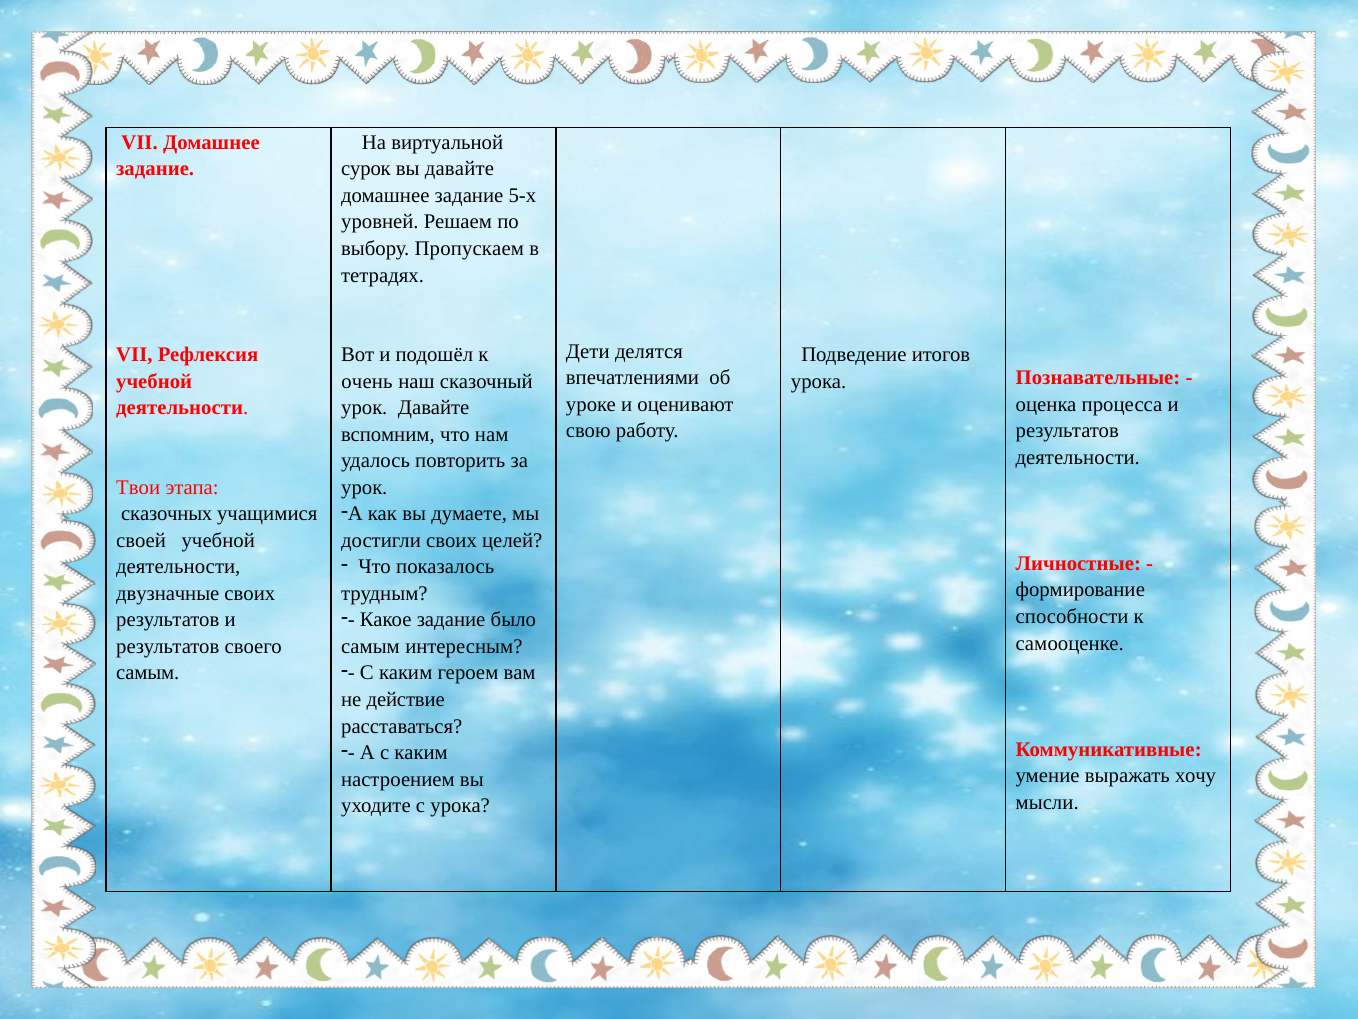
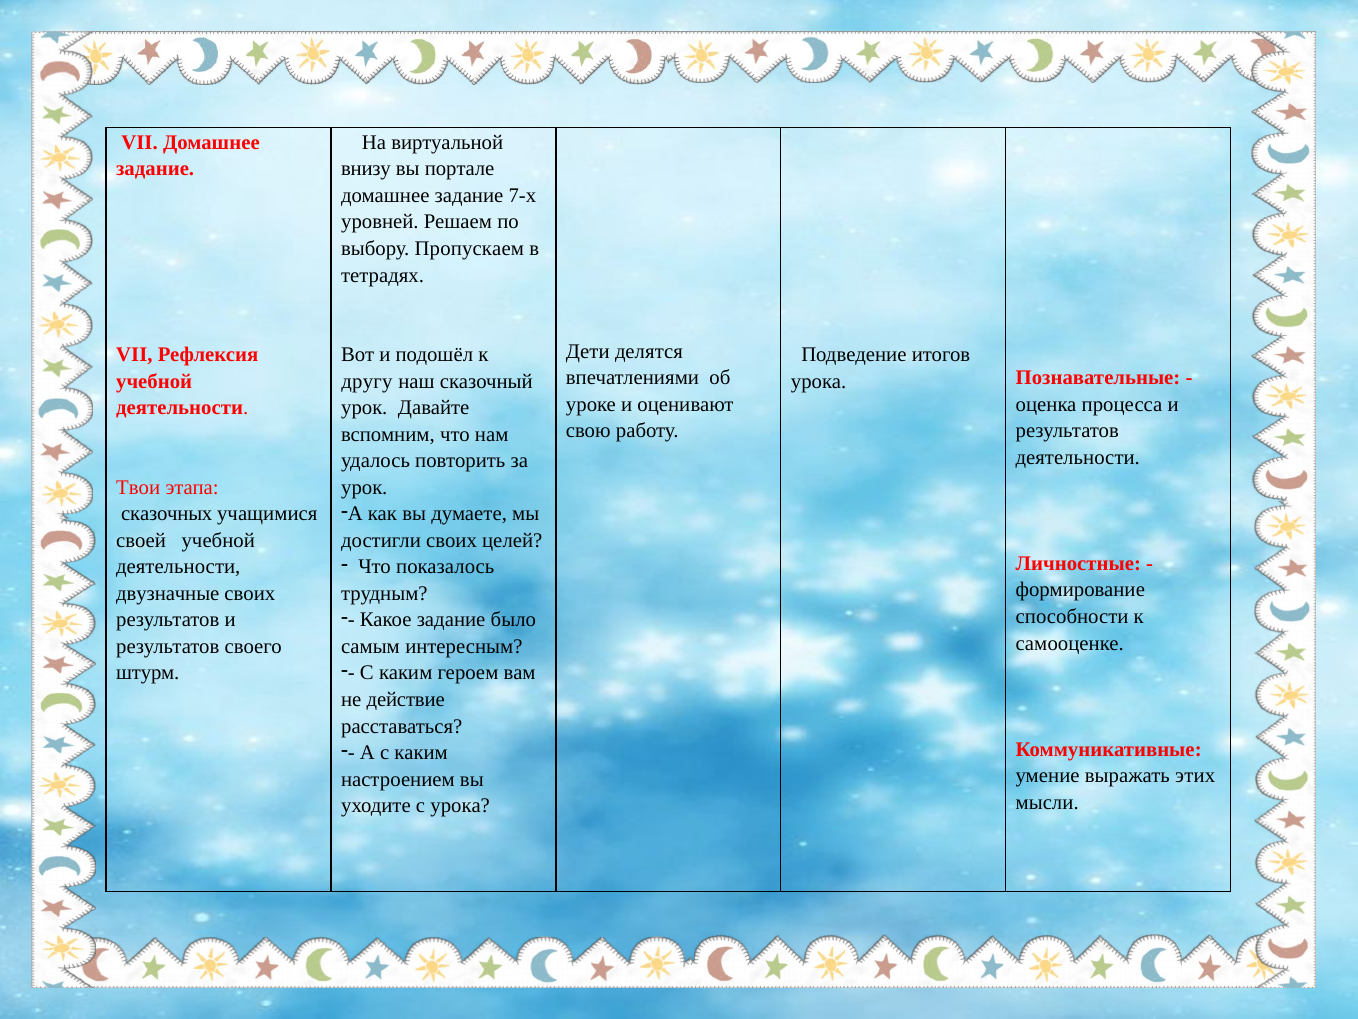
сурок: сурок -> внизу (366, 169)
вы давайте: давайте -> портале (460, 169)
5-х: 5-х -> 7-х (522, 195)
очень: очень -> другу (367, 381)
самым: самым -> штурм (148, 673)
хочу: хочу -> этих (1195, 775)
